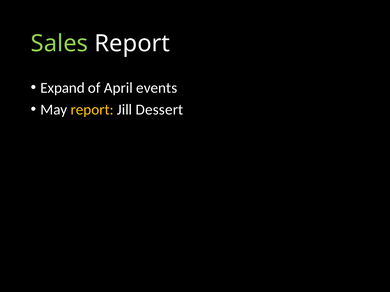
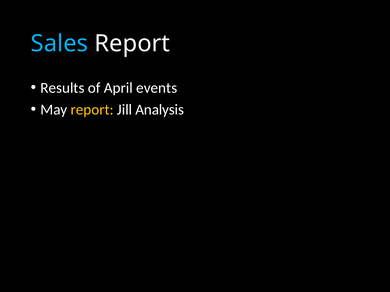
Sales colour: light green -> light blue (59, 44)
Expand: Expand -> Results (62, 88)
Dessert: Dessert -> Analysis (160, 110)
